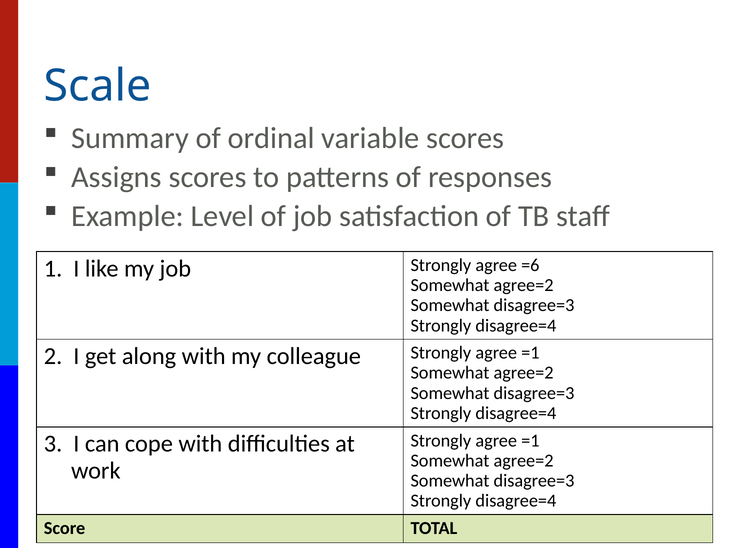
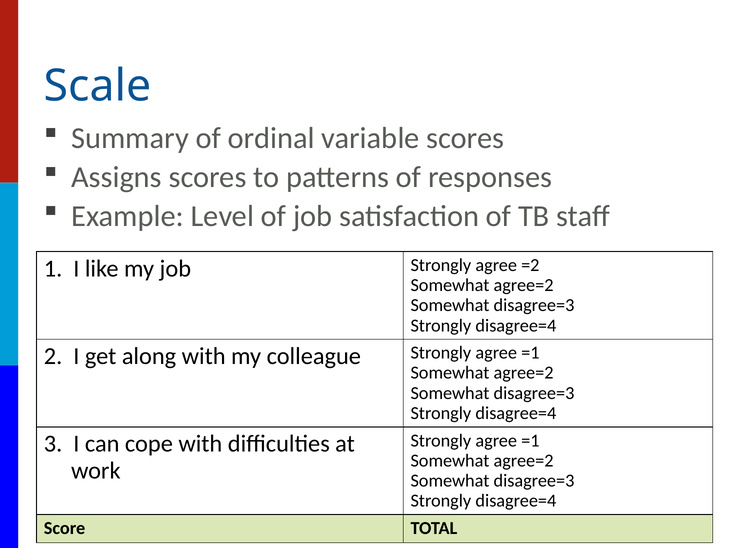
=6: =6 -> =2 (530, 265)
